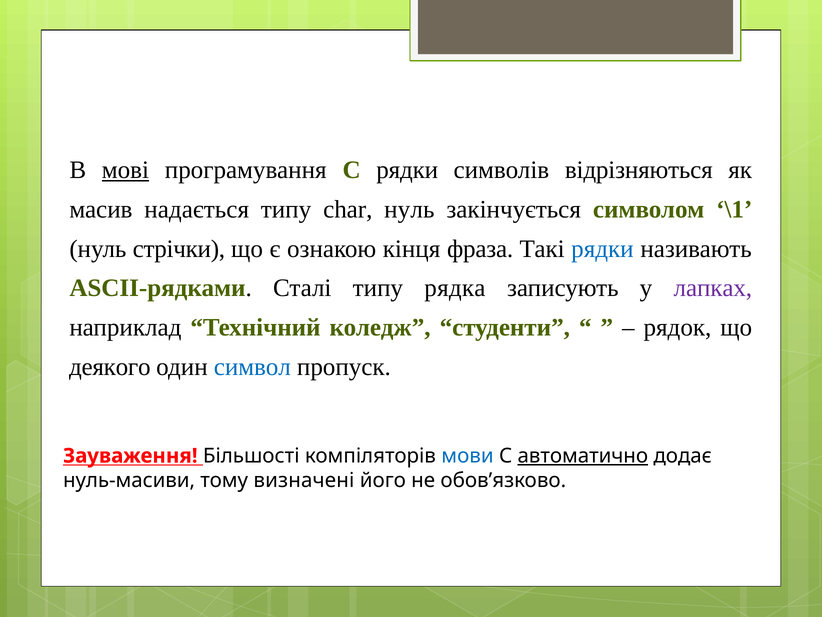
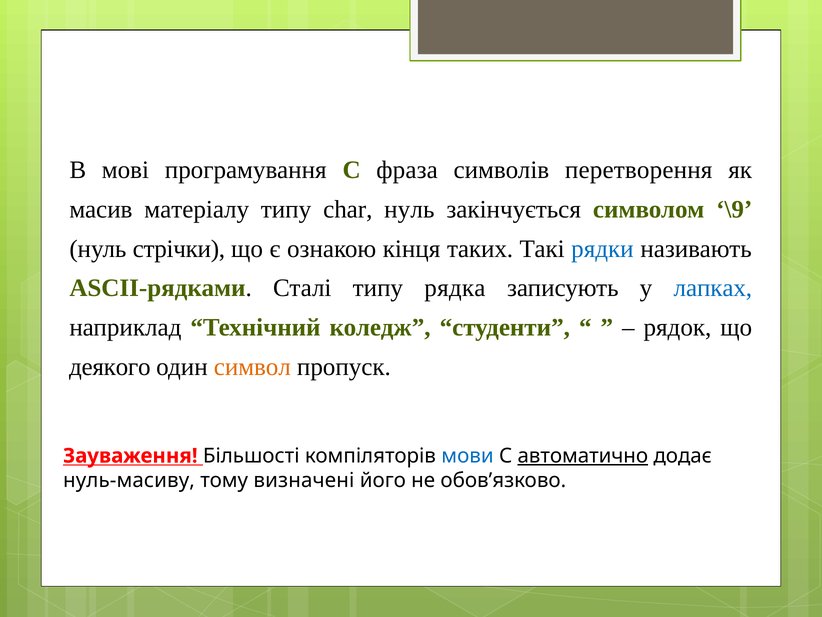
мові underline: present -> none (125, 170)
С рядки: рядки -> фраза (407, 170)
відрізняються: відрізняються -> перетворення (639, 170)
надається: надається -> матеріалу (197, 209)
\1: \1 -> \9 (734, 209)
фраза: фраза -> таких (480, 249)
лапках colour: purple -> blue (713, 288)
символ colour: blue -> orange (252, 366)
нуль-масиви: нуль-масиви -> нуль-масиву (129, 480)
